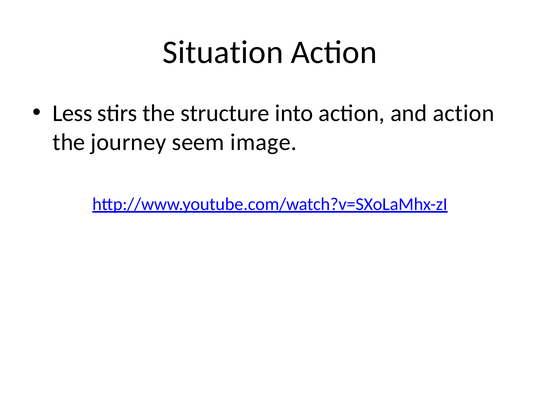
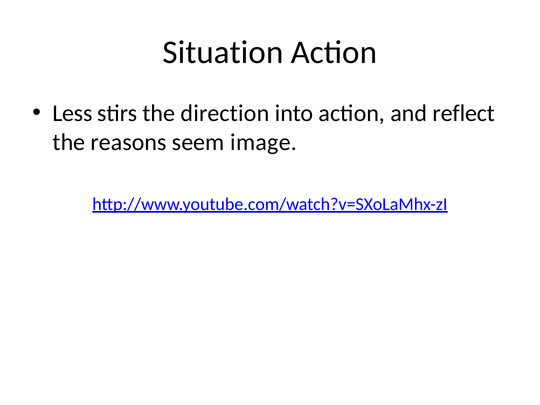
structure: structure -> direction (225, 113)
and action: action -> reflect (464, 113)
journey: journey -> reasons (129, 142)
